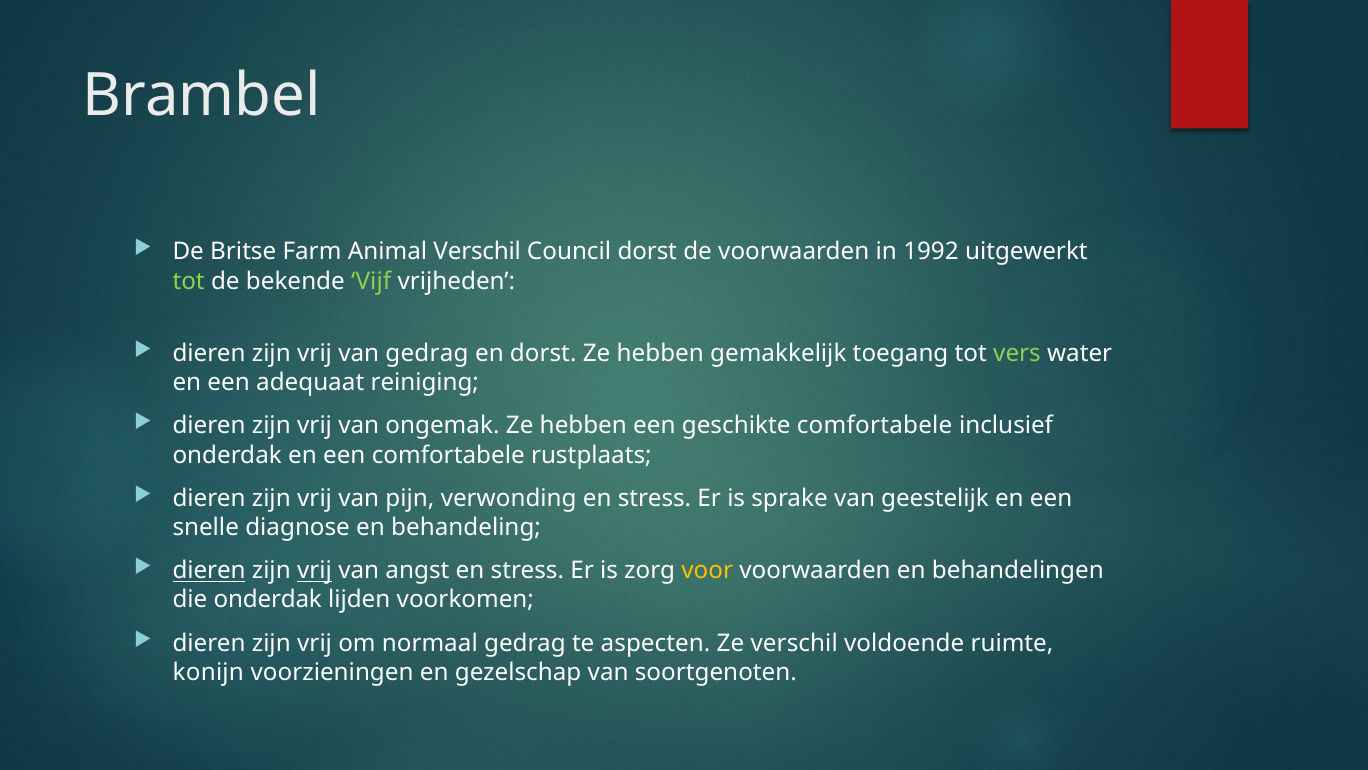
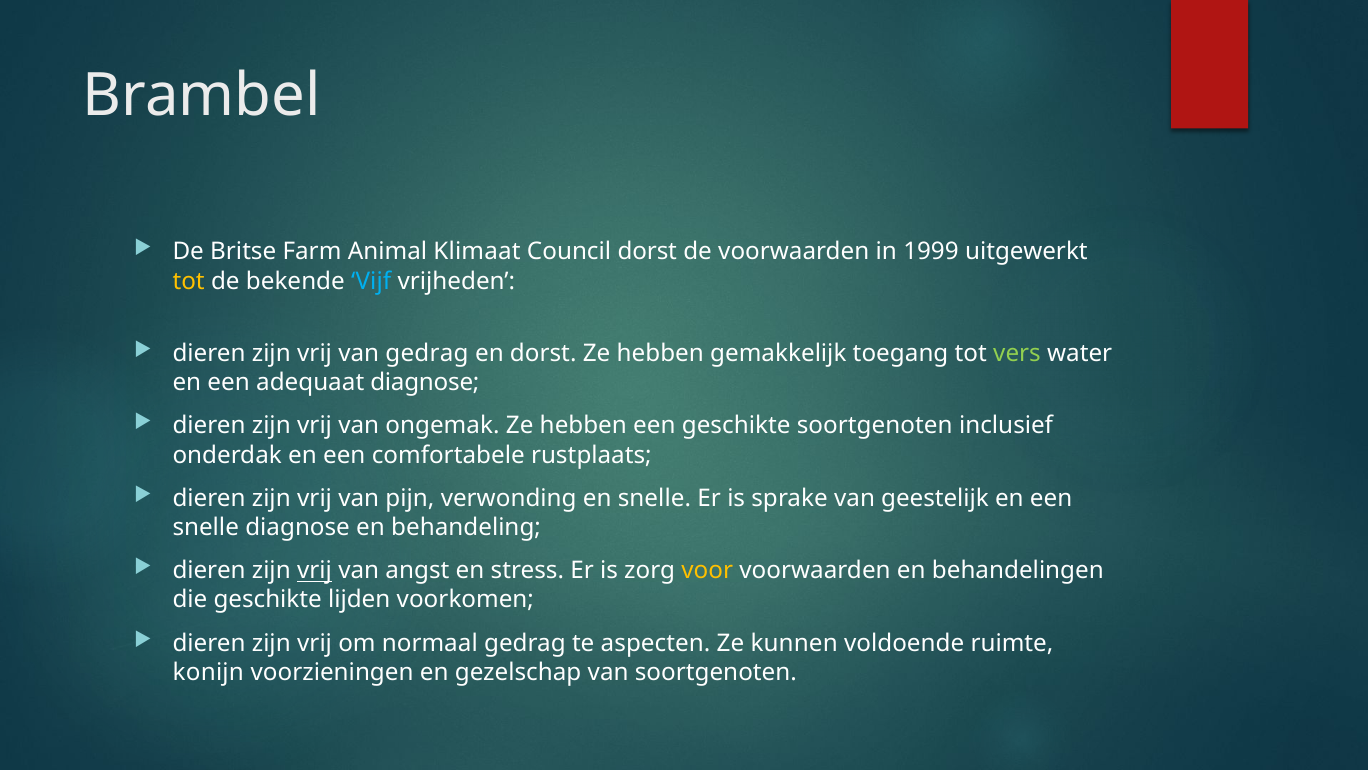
Animal Verschil: Verschil -> Klimaat (477, 252)
1992: 1992 -> 1999 (931, 252)
tot colour: light green -> yellow (189, 281)
Vijf colour: light green -> light blue (371, 281)
adequaat reiniging: reiniging -> diagnose (425, 382)
geschikte comfortabele: comfortabele -> soortgenoten (875, 426)
verwonding en stress: stress -> snelle (654, 498)
dieren underline: present -> none (209, 571)
die onderdak: onderdak -> geschikte (268, 600)
Ze verschil: verschil -> kunnen (794, 643)
